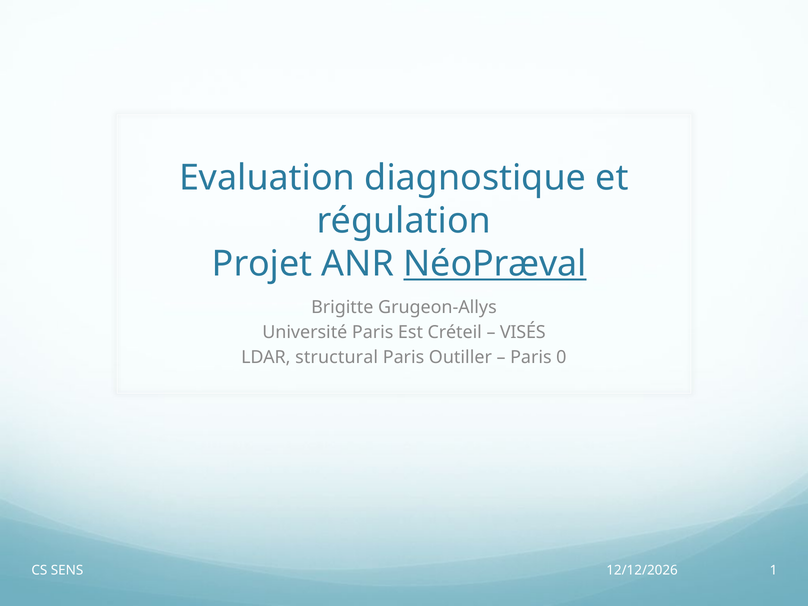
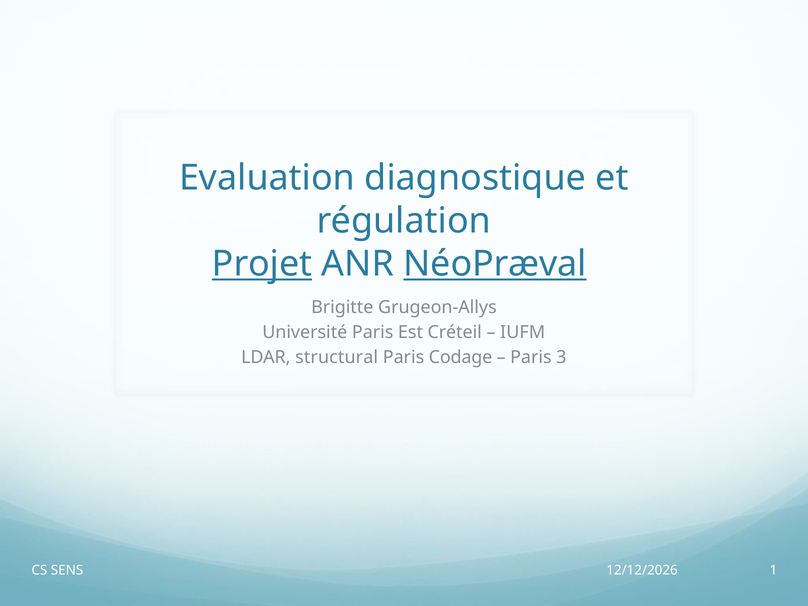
Projet underline: none -> present (262, 264)
VISÉS: VISÉS -> IUFM (523, 332)
Outiller: Outiller -> Codage (461, 357)
0: 0 -> 3 (561, 357)
